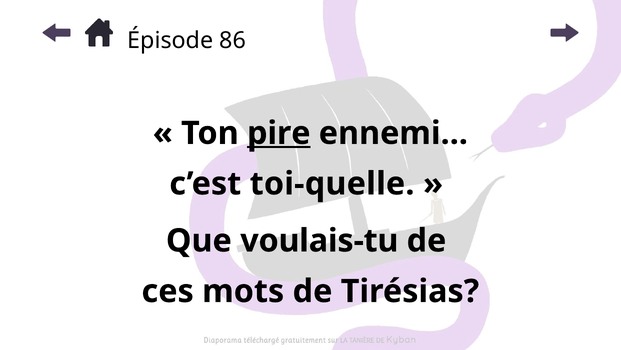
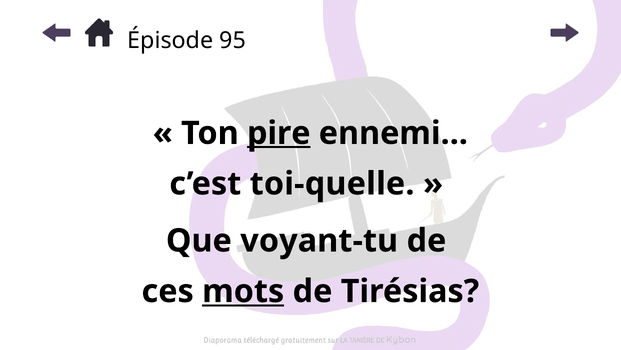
86: 86 -> 95 (233, 40)
voulais-tu: voulais-tu -> voyant-tu (319, 240)
mots underline: none -> present (243, 291)
